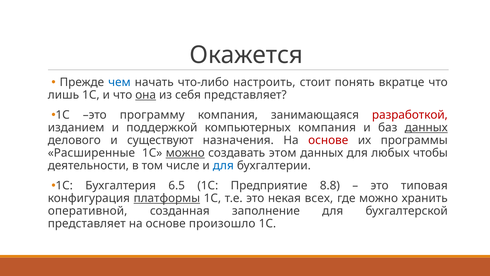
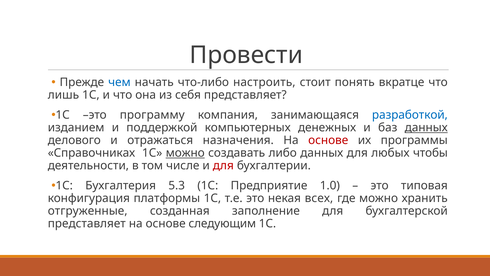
Окажется: Окажется -> Провести (246, 55)
она underline: present -> none (146, 95)
разработкой colour: red -> blue (410, 115)
компьютерных компания: компания -> денежных (327, 127)
существуют: существуют -> отражаться (160, 140)
Расширенные: Расширенные -> Справочниках (91, 153)
этом: этом -> либо (283, 153)
для colour: blue -> red (223, 165)
6.5: 6.5 -> 5.3 (177, 185)
8.8: 8.8 -> 1.0 (330, 185)
платформы underline: present -> none (167, 198)
оперативной: оперативной -> отгруженные (88, 211)
произошло: произошло -> следующим (222, 223)
